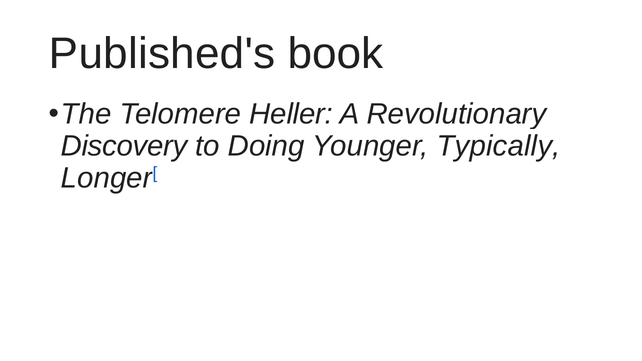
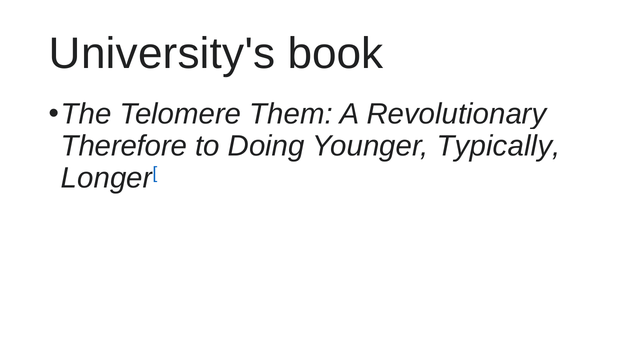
Published's: Published's -> University's (162, 54)
Heller: Heller -> Them (291, 114)
Discovery: Discovery -> Therefore (124, 146)
